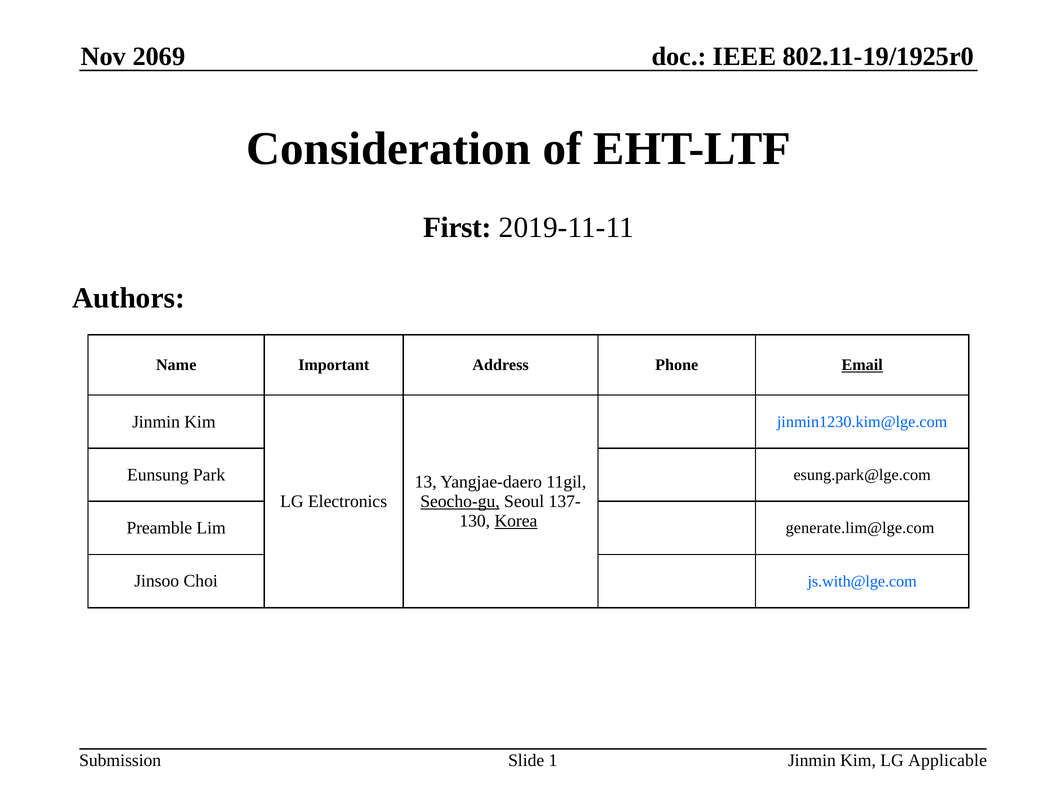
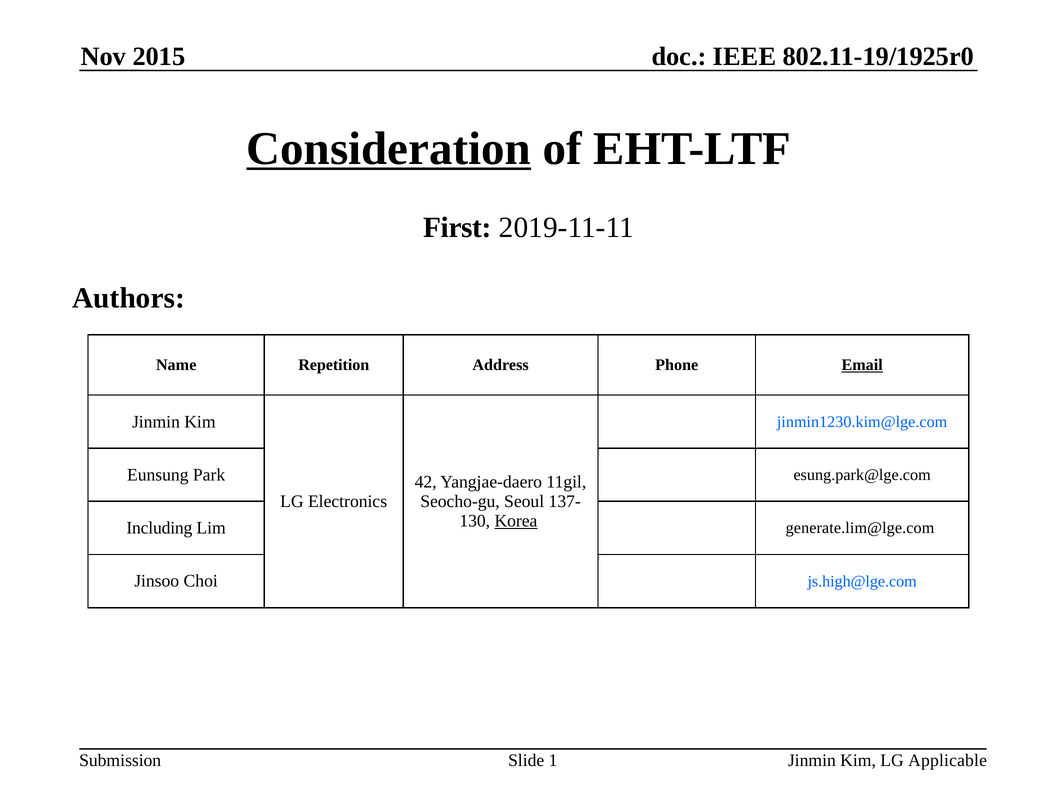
2069: 2069 -> 2015 (159, 56)
Consideration underline: none -> present (389, 149)
Important: Important -> Repetition (334, 365)
13: 13 -> 42 (426, 482)
Seocho-gu underline: present -> none (460, 501)
Preamble: Preamble -> Including (159, 528)
js.with@lge.com: js.with@lge.com -> js.high@lge.com (862, 581)
